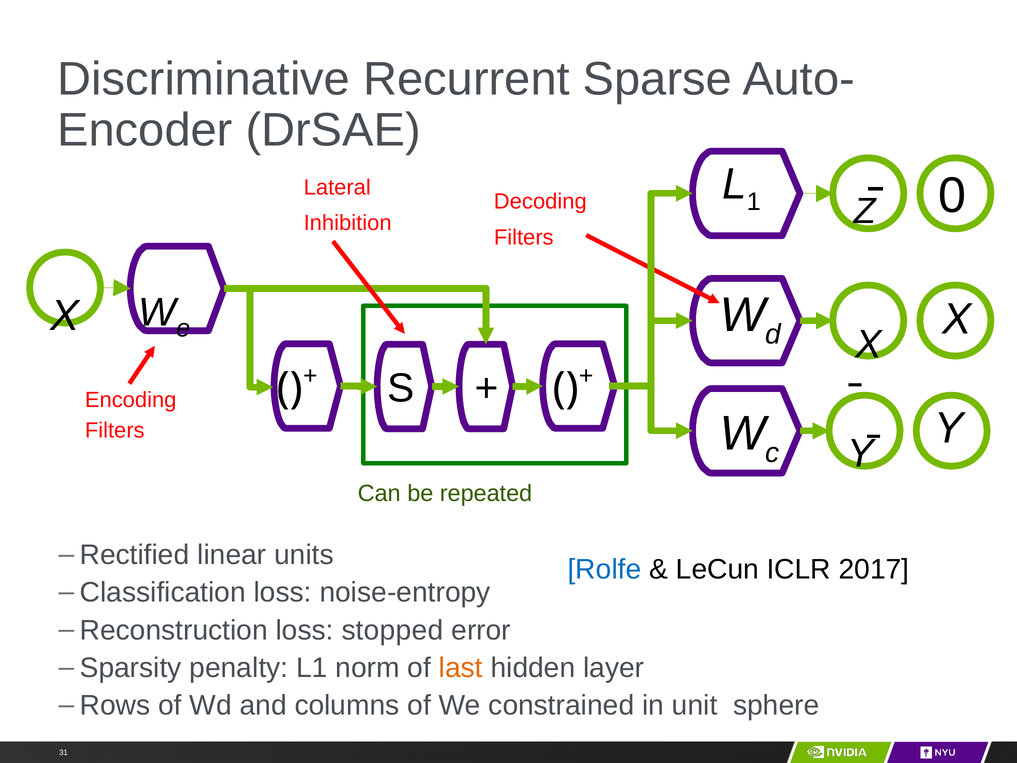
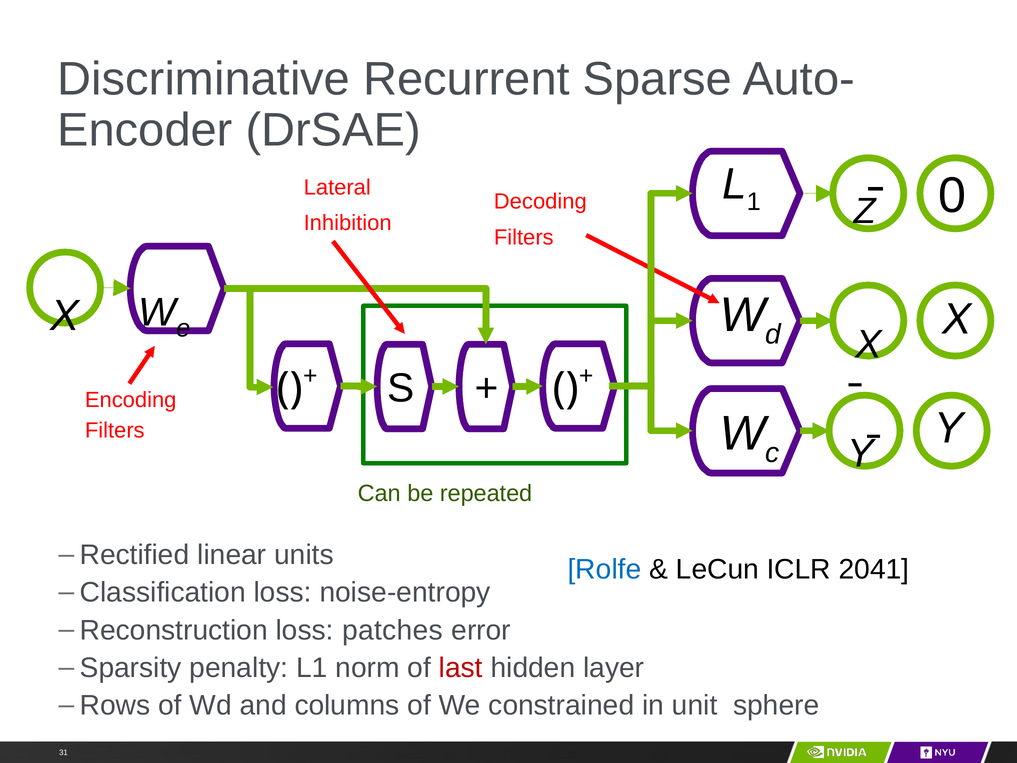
2017: 2017 -> 2041 (874, 569)
stopped: stopped -> patches (392, 630)
last colour: orange -> red (461, 668)
